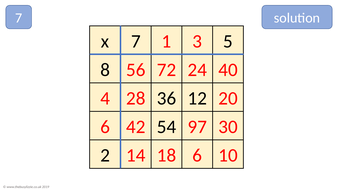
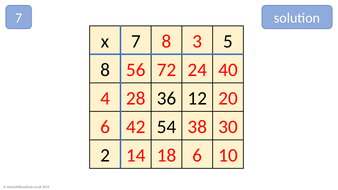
7 1: 1 -> 8 (167, 41)
97: 97 -> 38 (197, 127)
